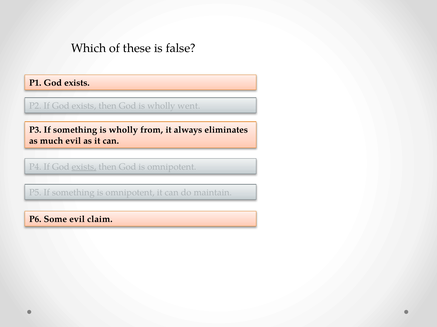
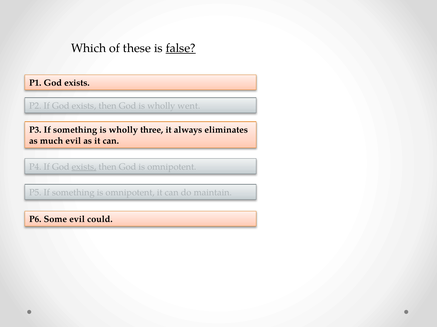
false underline: none -> present (181, 48)
from: from -> three (152, 130)
claim: claim -> could (100, 220)
